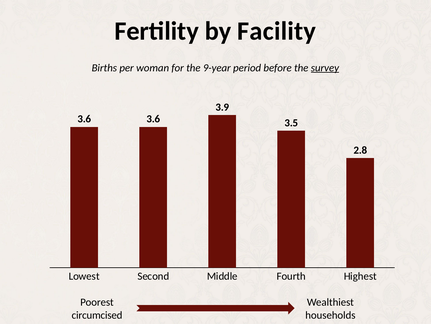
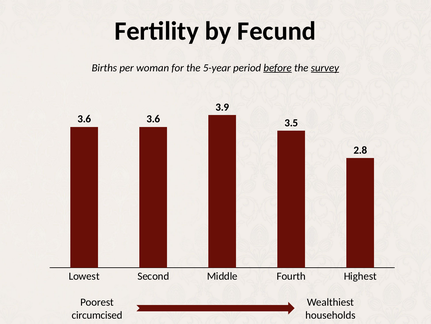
Facility: Facility -> Fecund (277, 31)
9-year: 9-year -> 5-year (217, 68)
before underline: none -> present (278, 68)
